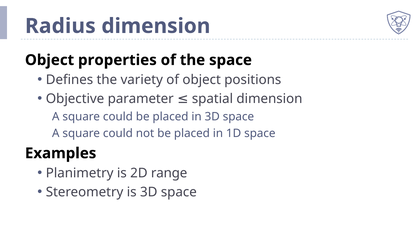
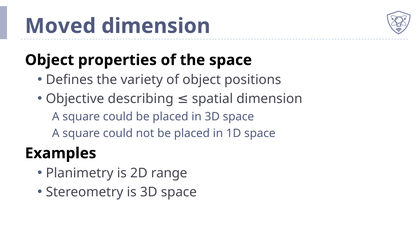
Radius: Radius -> Moved (60, 26)
parameter: parameter -> describing (141, 99)
